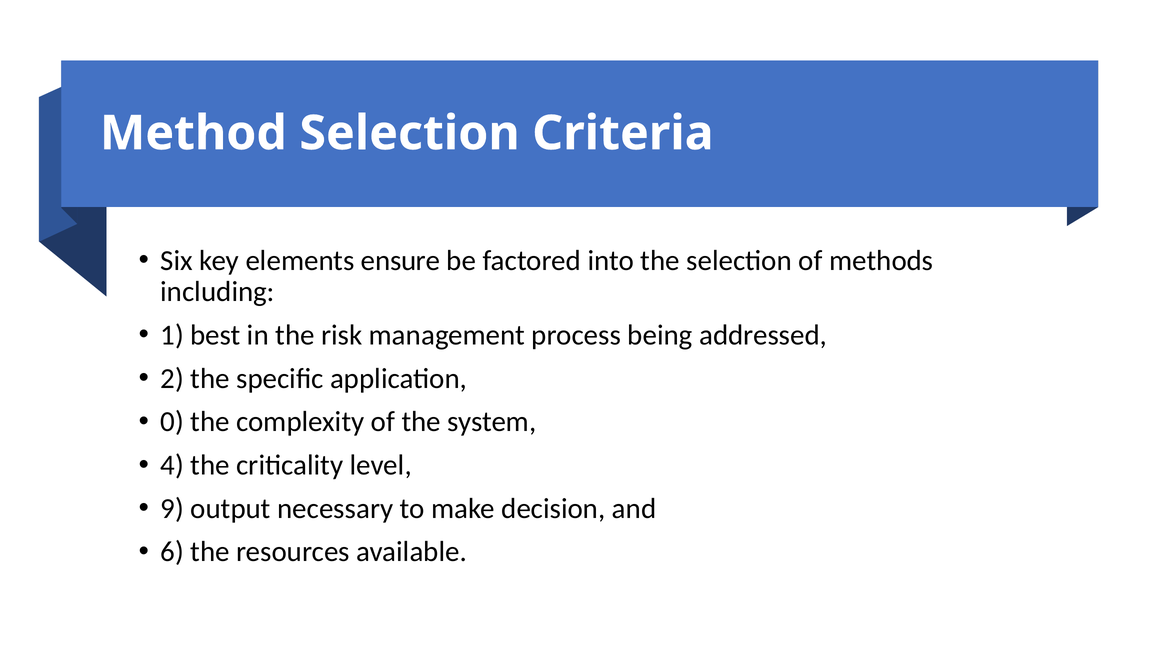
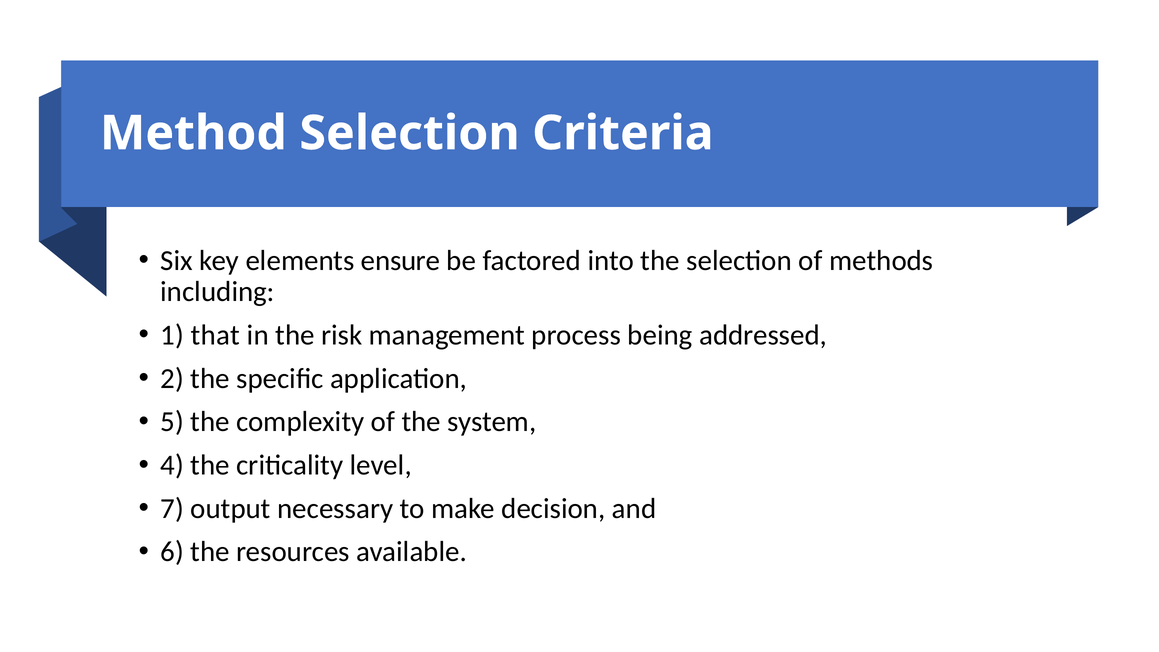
best: best -> that (215, 335)
0: 0 -> 5 (172, 422)
9: 9 -> 7 (172, 508)
